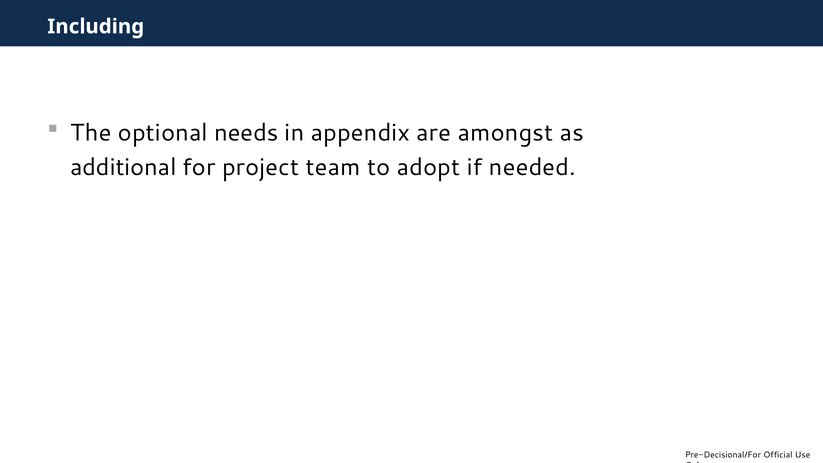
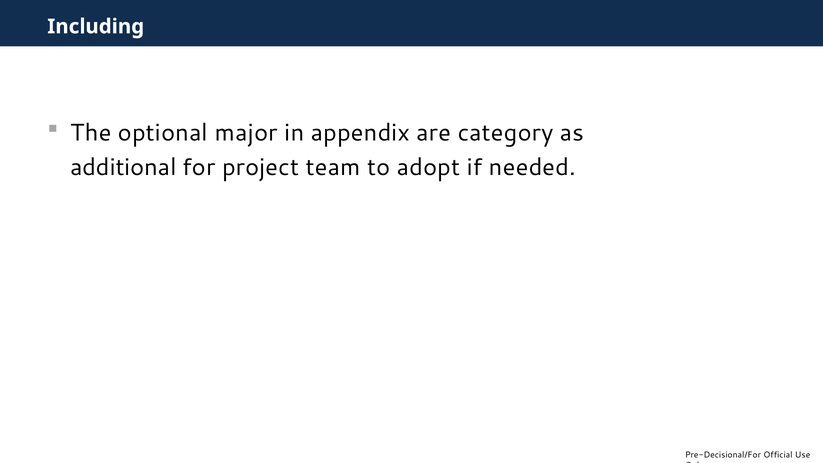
needs: needs -> major (246, 133)
amongst: amongst -> category (506, 133)
